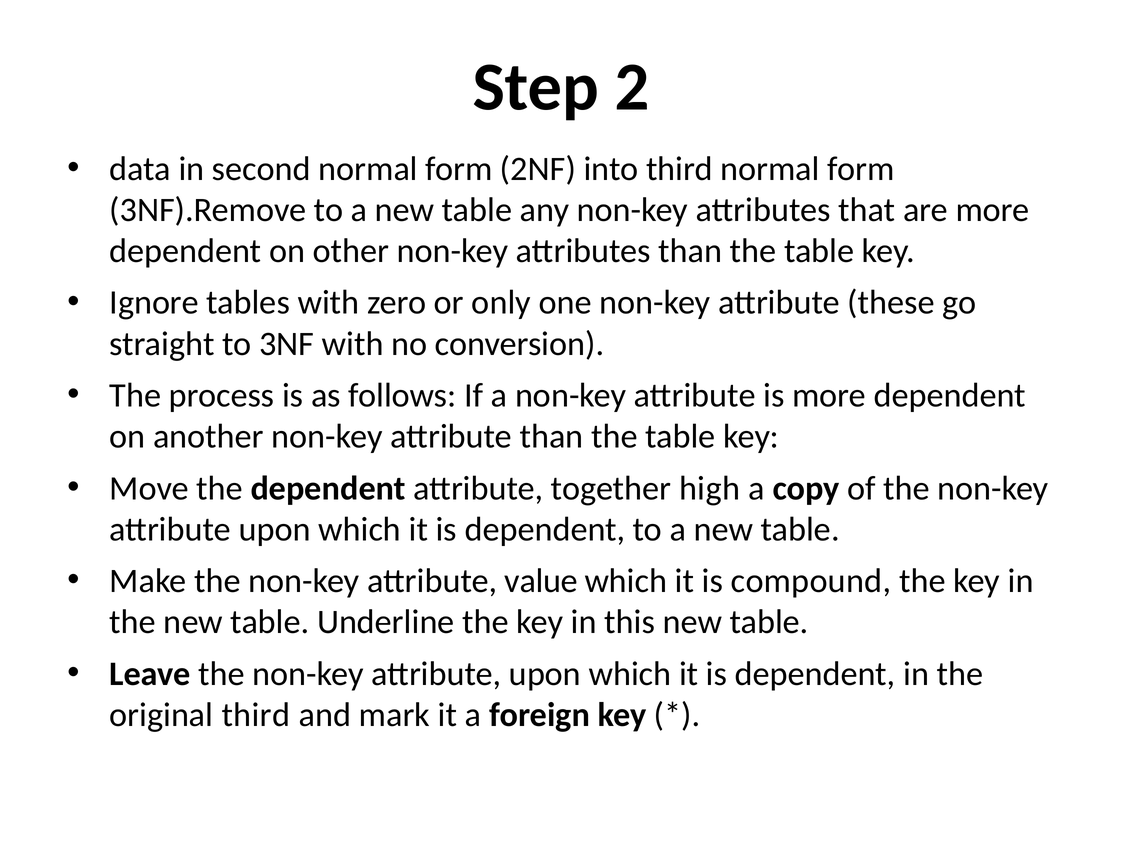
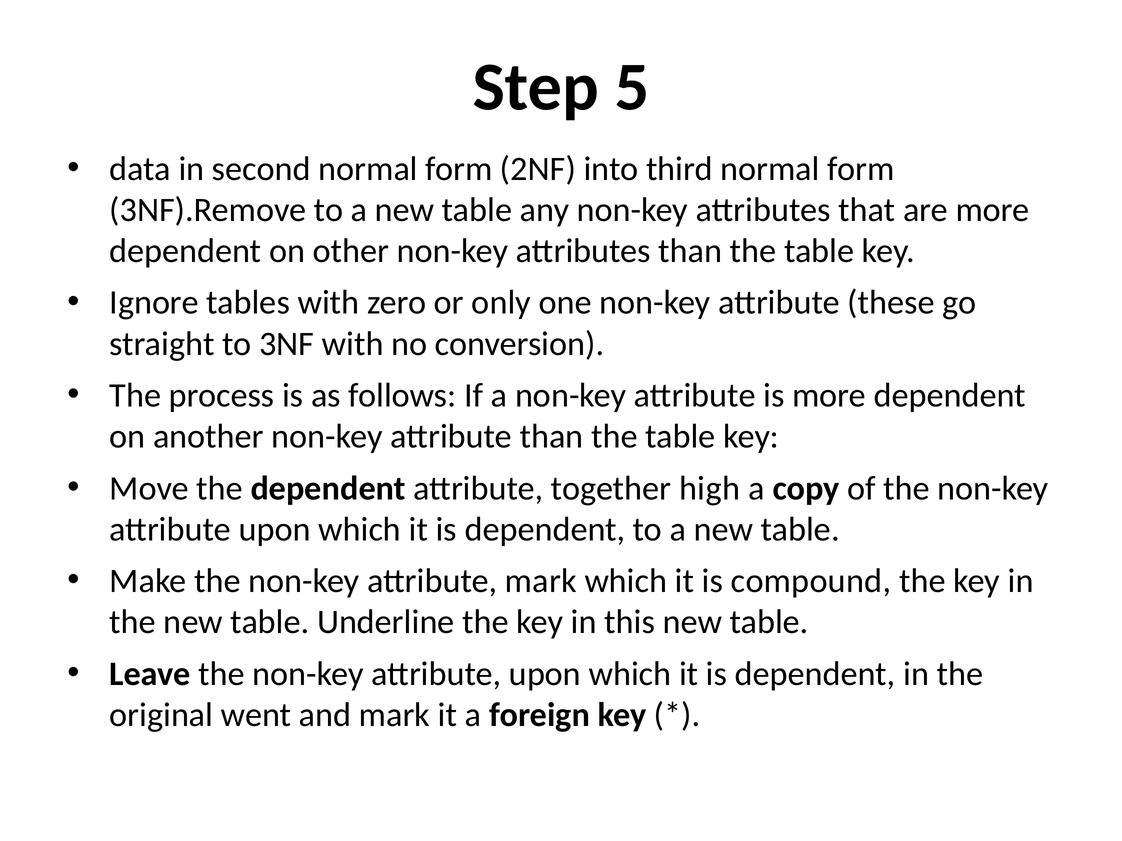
2: 2 -> 5 (632, 87)
attribute value: value -> mark (541, 581)
original third: third -> went (256, 715)
